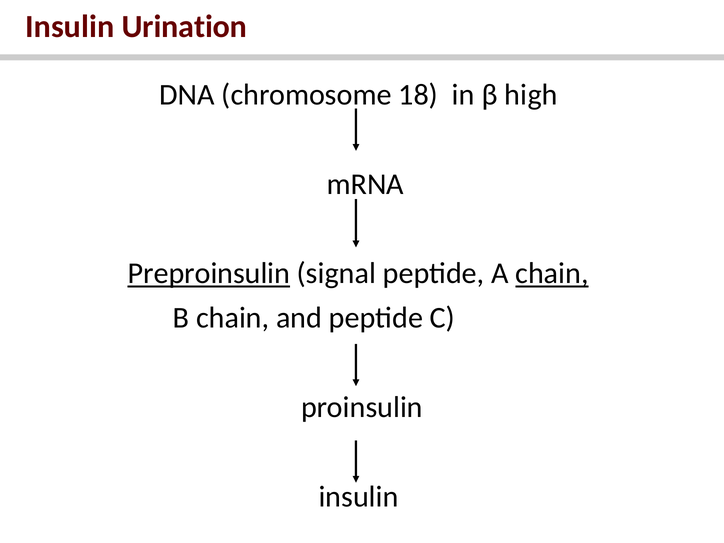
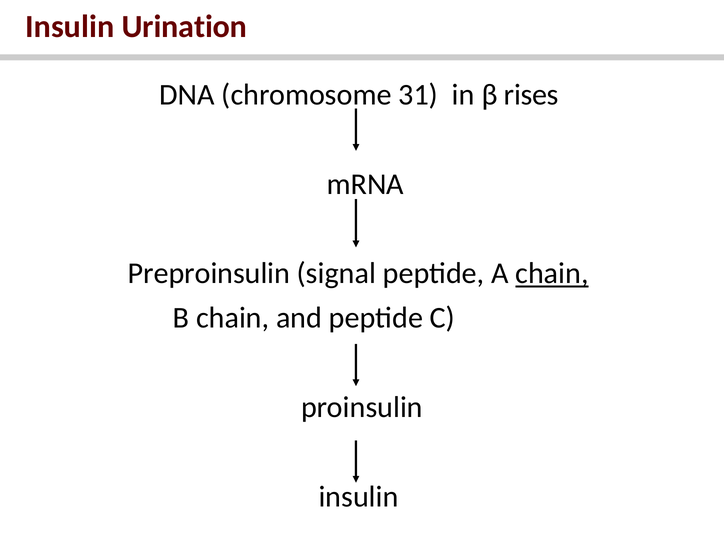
18: 18 -> 31 (418, 95)
high: high -> rises (531, 95)
Preproinsulin underline: present -> none (209, 273)
